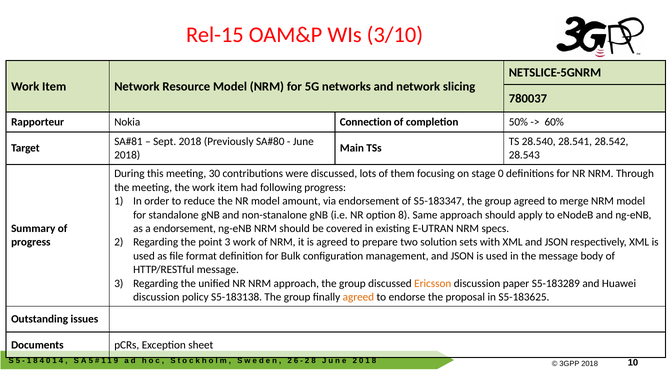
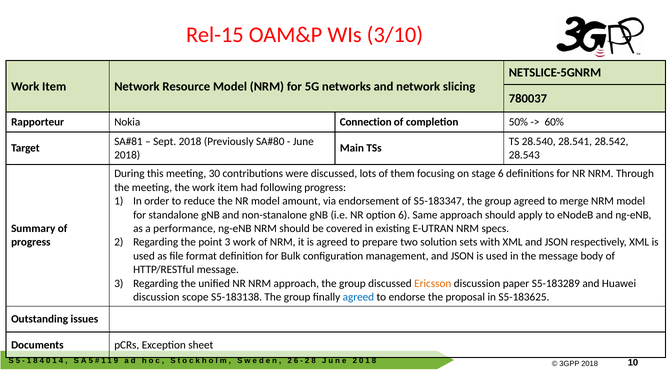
stage 0: 0 -> 6 (501, 174)
option 8: 8 -> 6 (404, 215)
a endorsement: endorsement -> performance (184, 229)
policy: policy -> scope (195, 297)
agreed colour: orange -> blue (358, 297)
